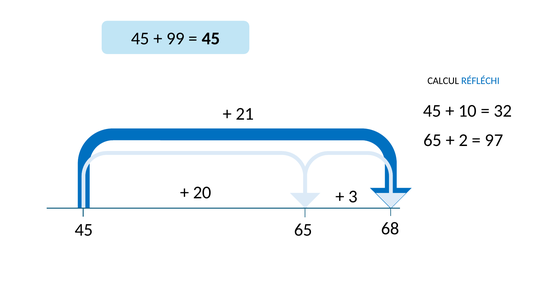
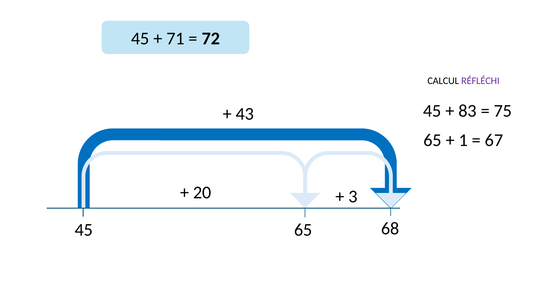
99: 99 -> 71 (175, 39)
45: 45 -> 72 (211, 39)
RÉFLÉCHI colour: blue -> purple (480, 81)
10: 10 -> 83 (468, 111)
32: 32 -> 75 (503, 111)
21: 21 -> 43 (245, 114)
2: 2 -> 1 (463, 140)
97: 97 -> 67 (494, 140)
